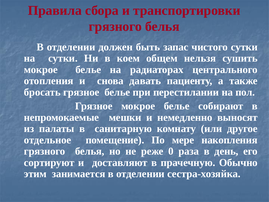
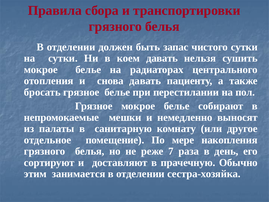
коем общем: общем -> давать (162, 58)
0: 0 -> 7 (171, 151)
